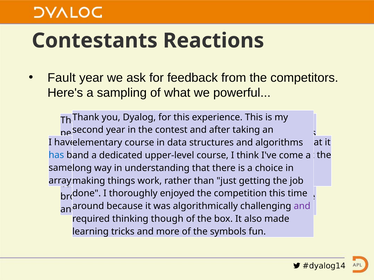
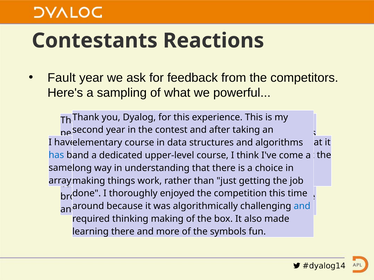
and colour: purple -> blue (302, 206)
thinking though: though -> making (167, 219)
learning tricks: tricks -> there (123, 232)
